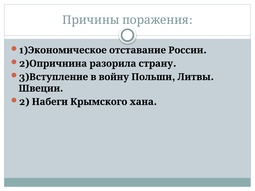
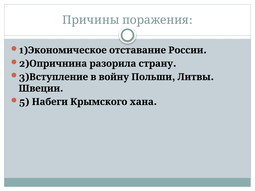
2: 2 -> 5 (24, 102)
